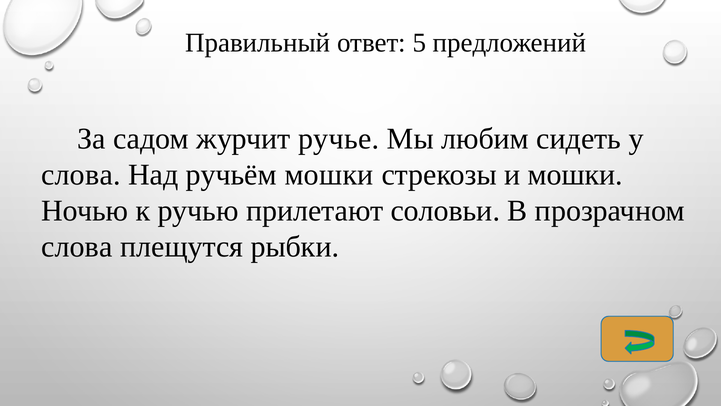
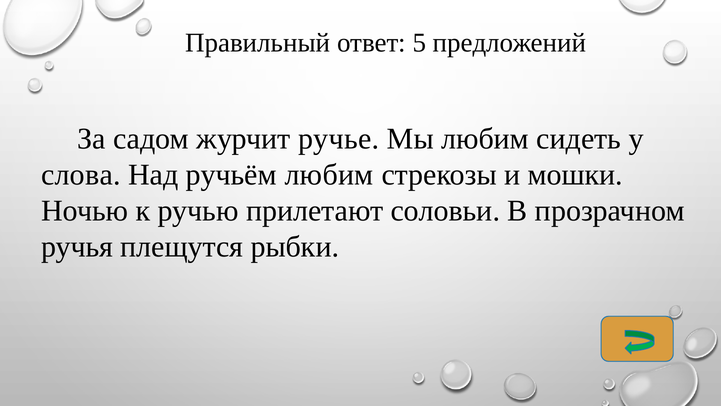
ручьём мошки: мошки -> любим (329, 175)
слова: слова -> ручья (77, 247)
